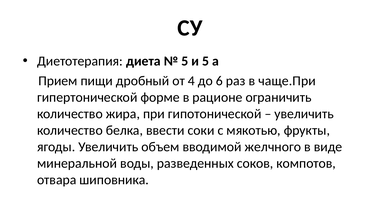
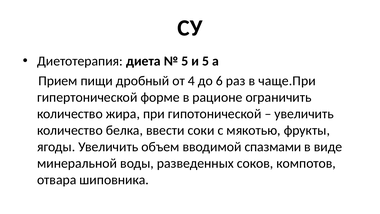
желчного: желчного -> спазмами (273, 147)
